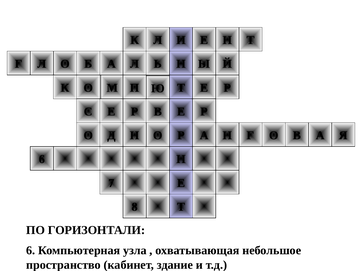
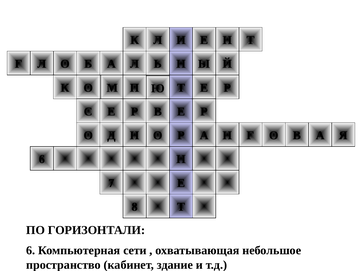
узла: узла -> сети (135, 251)
